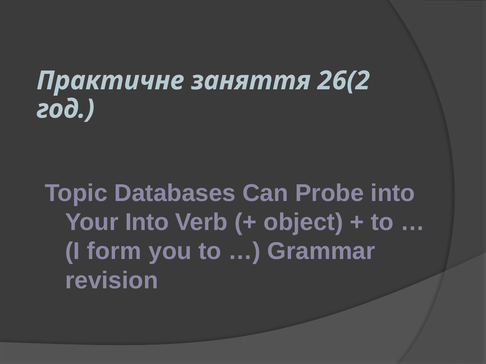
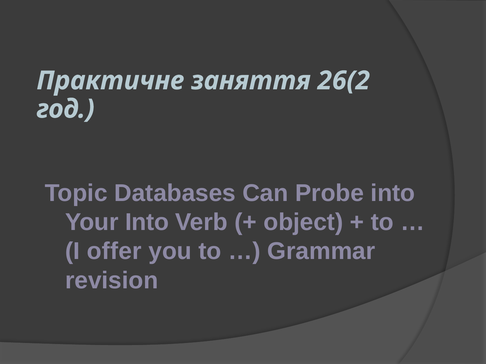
form: form -> offer (114, 252)
